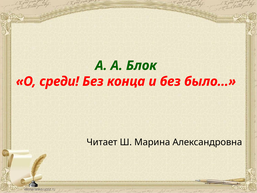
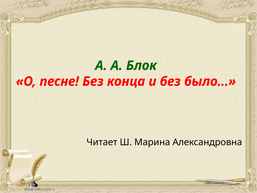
среди: среди -> песне (59, 81)
